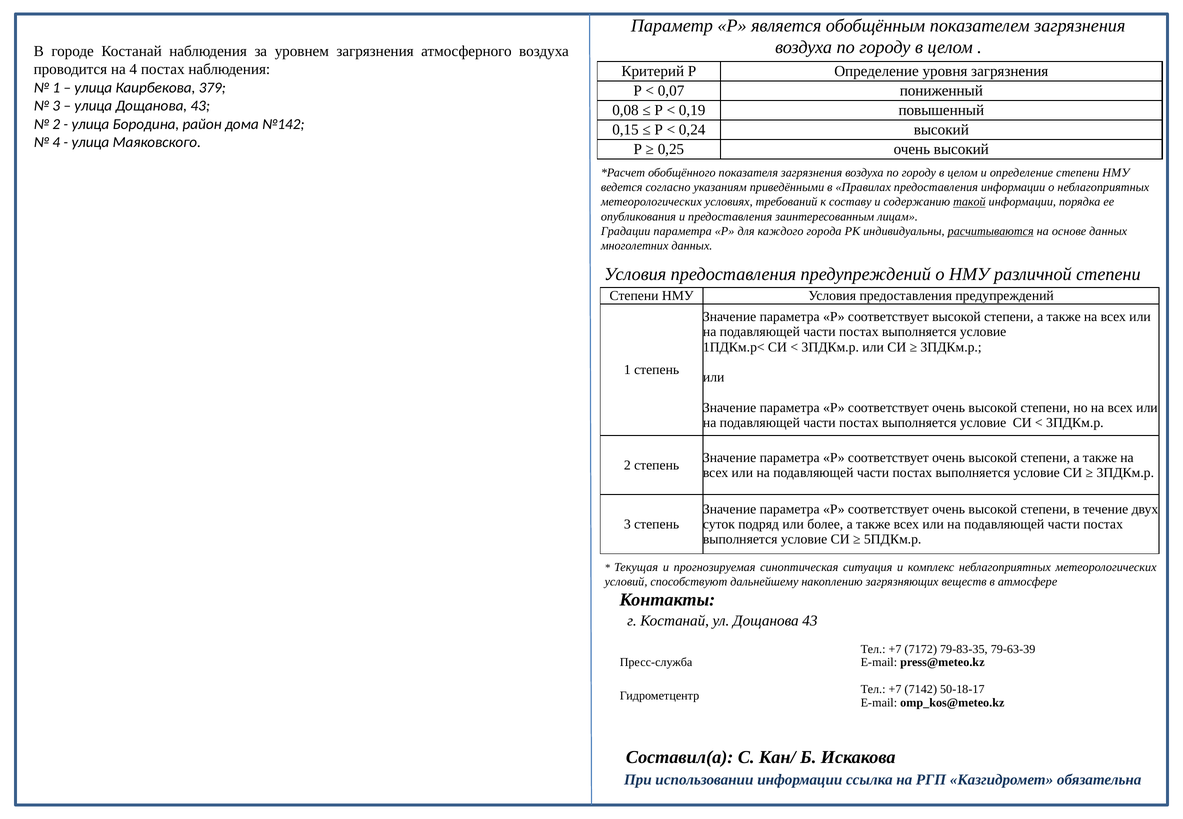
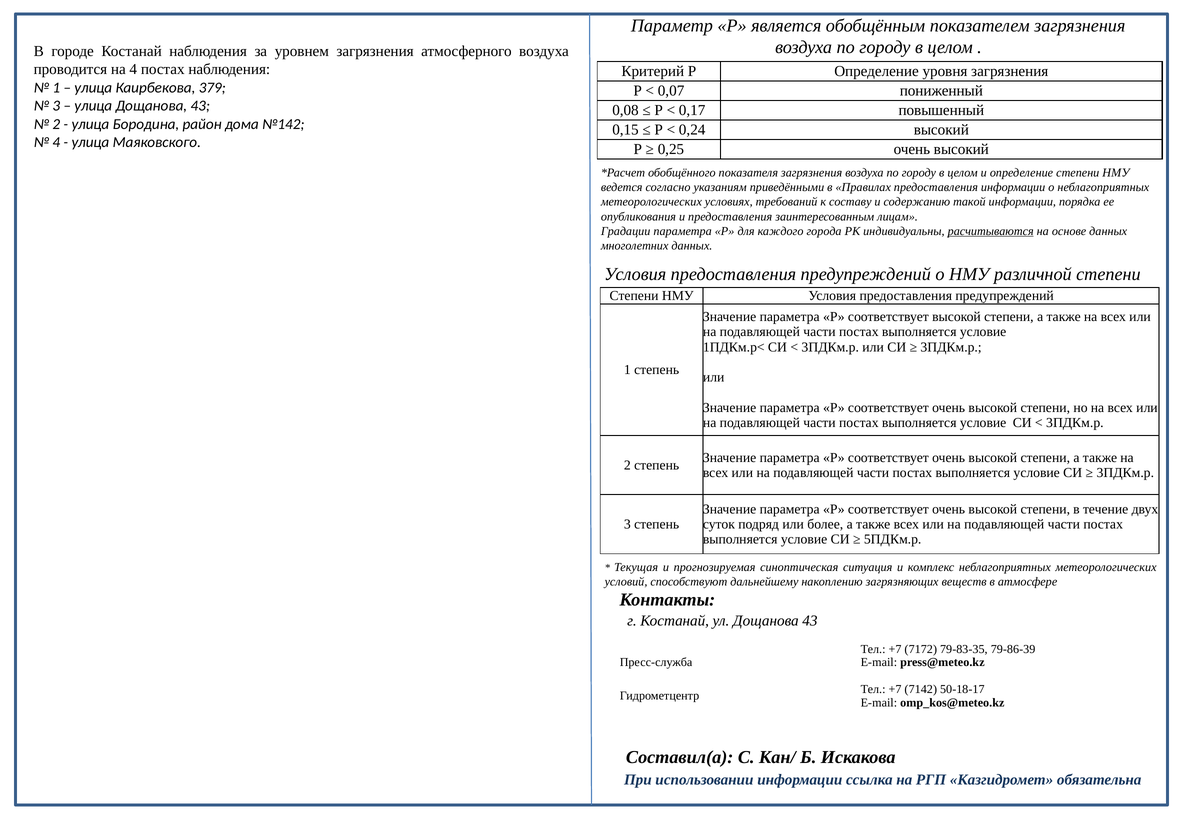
0,19: 0,19 -> 0,17 (692, 110)
такой underline: present -> none (969, 202)
79-63-39: 79-63-39 -> 79-86-39 (1013, 649)
